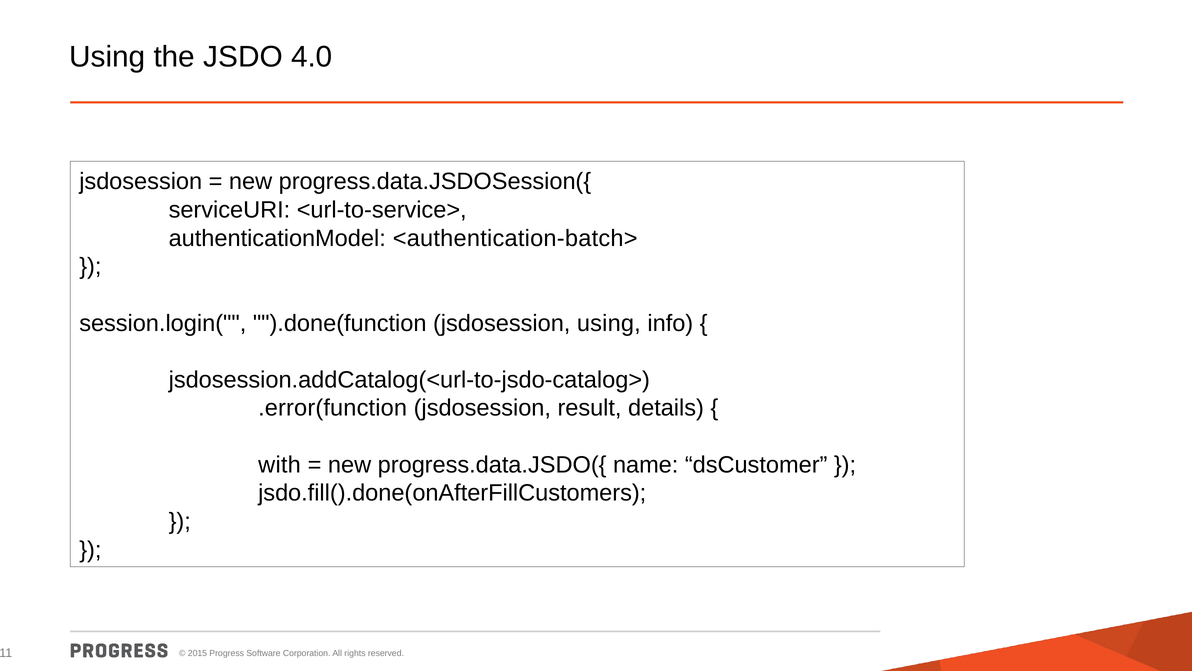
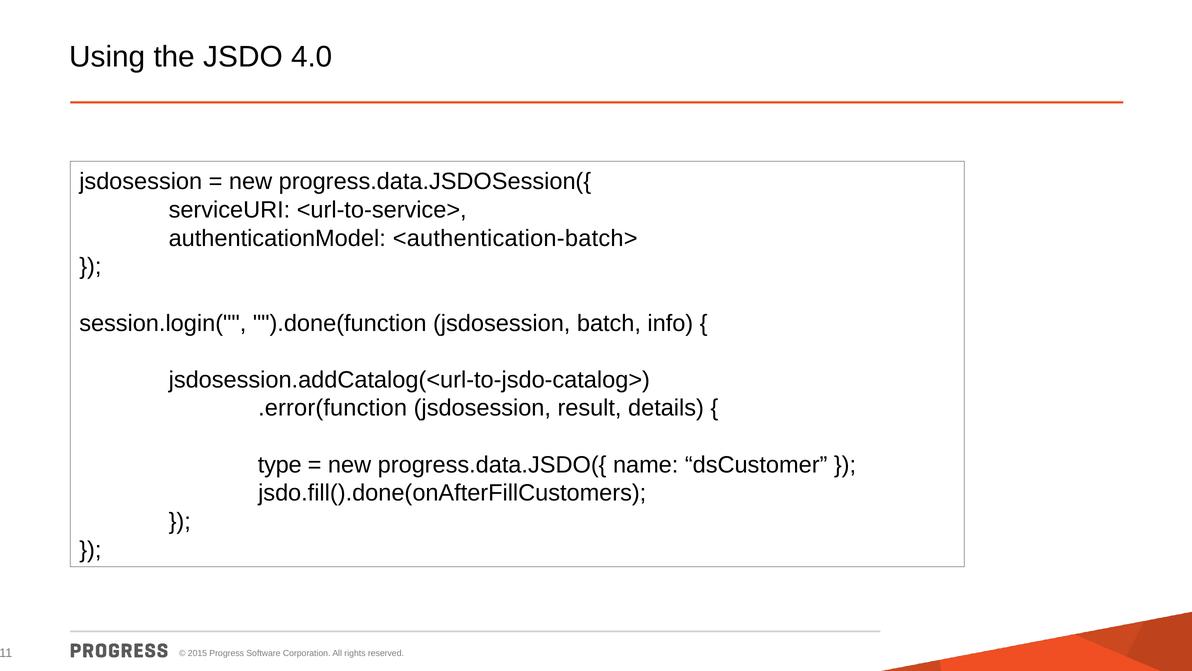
jsdosession using: using -> batch (609, 323)
with: with -> type (280, 465)
